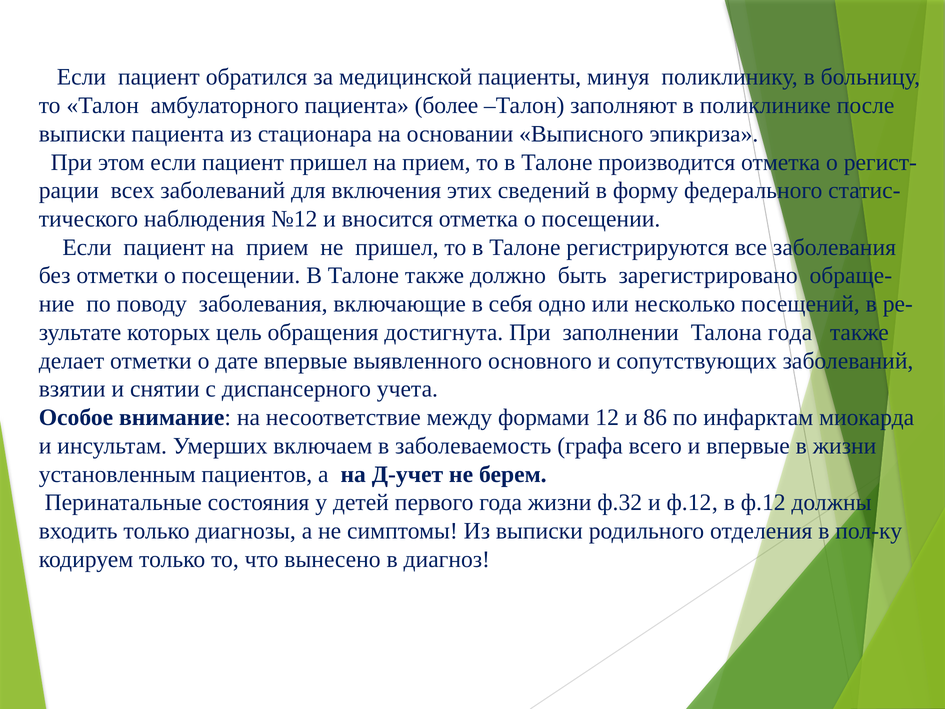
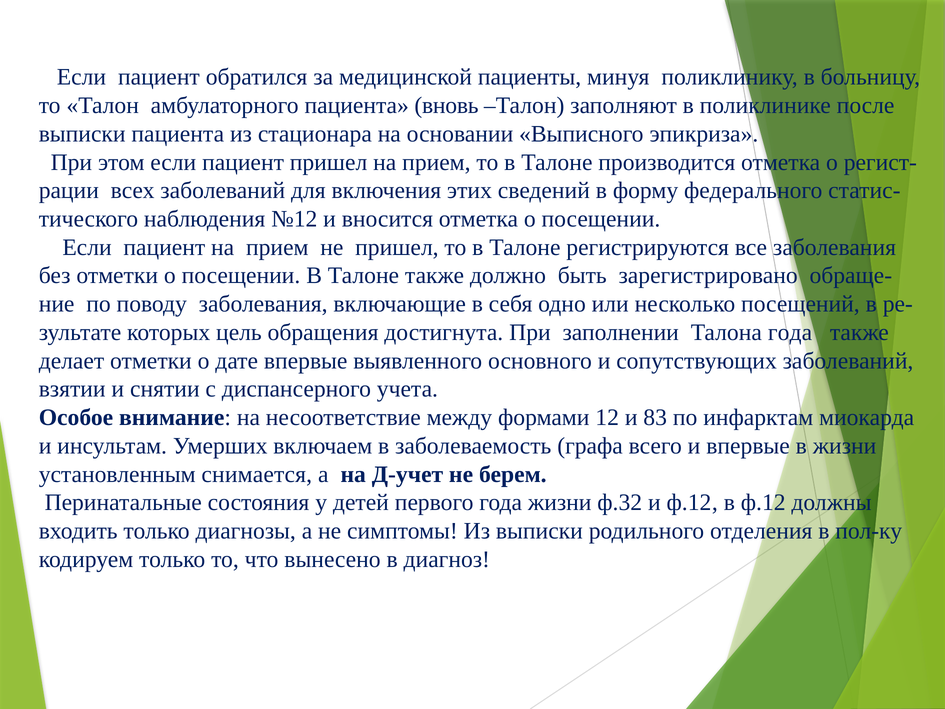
более: более -> вновь (447, 105)
86: 86 -> 83 (655, 417)
пациентов: пациентов -> снимается (257, 474)
